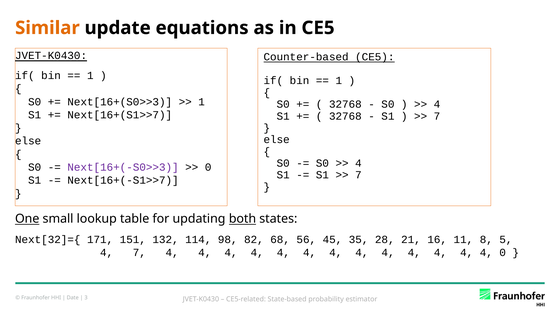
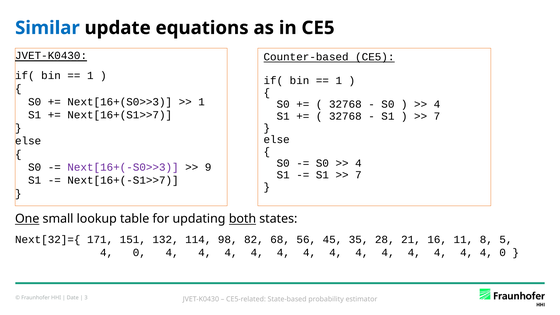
Similar colour: orange -> blue (47, 28)
0: 0 -> 9 (208, 167)
7: 7 -> 0 (139, 253)
